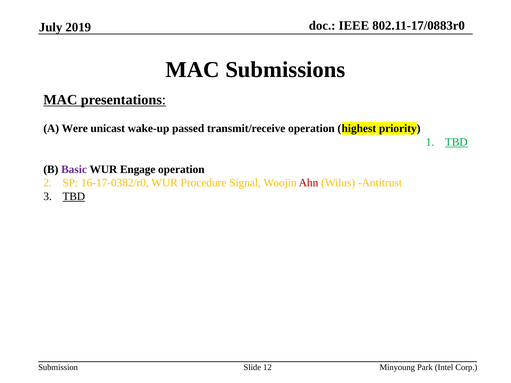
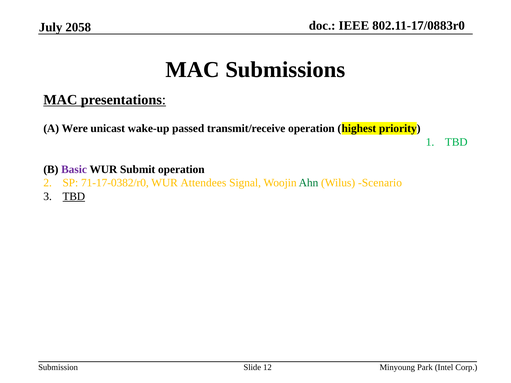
2019: 2019 -> 2058 (78, 27)
TBD underline: present -> none (456, 142)
Engage: Engage -> Submit (138, 169)
16-17-0382/r0: 16-17-0382/r0 -> 71-17-0382/r0 (115, 183)
Procedure: Procedure -> Attendees (203, 183)
Ahn colour: red -> green (309, 183)
Antitrust: Antitrust -> Scenario (380, 183)
